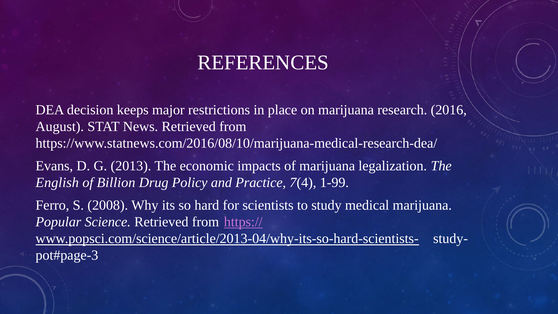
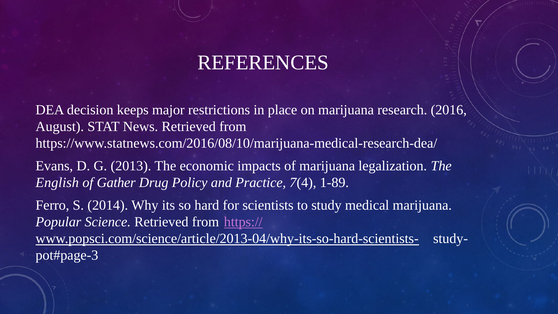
Billion: Billion -> Gather (116, 182)
1-99: 1-99 -> 1-89 (334, 182)
2008: 2008 -> 2014 (108, 205)
